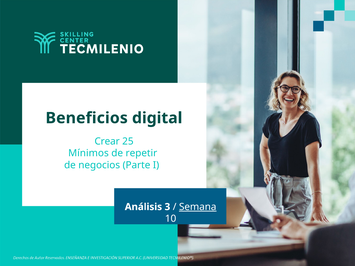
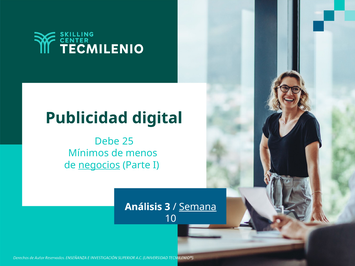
Beneficios: Beneficios -> Publicidad (87, 118)
Crear: Crear -> Debe (107, 142)
repetir: repetir -> menos (141, 153)
negocios underline: none -> present (99, 165)
